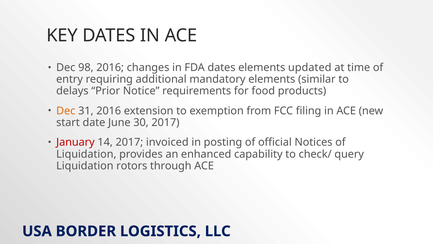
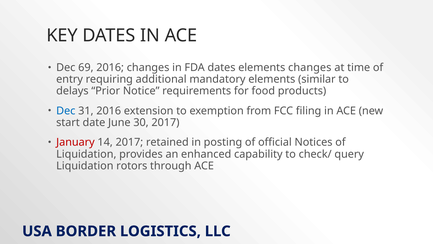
98: 98 -> 69 (86, 68)
elements updated: updated -> changes (310, 68)
Dec colour: orange -> blue (66, 111)
invoiced: invoiced -> retained (167, 142)
